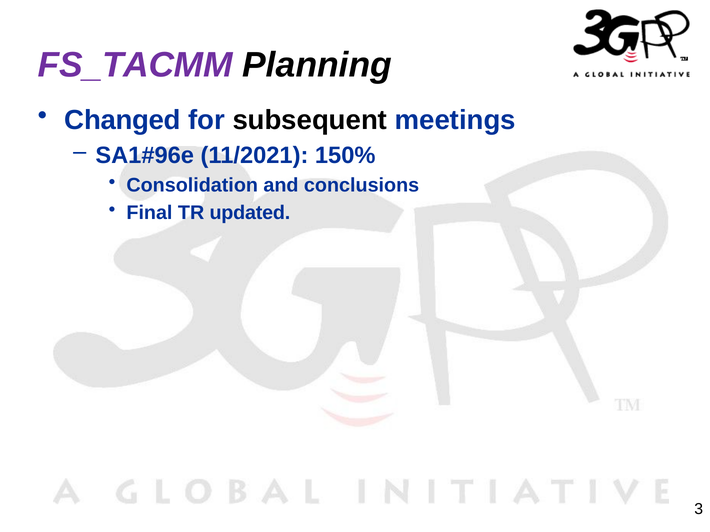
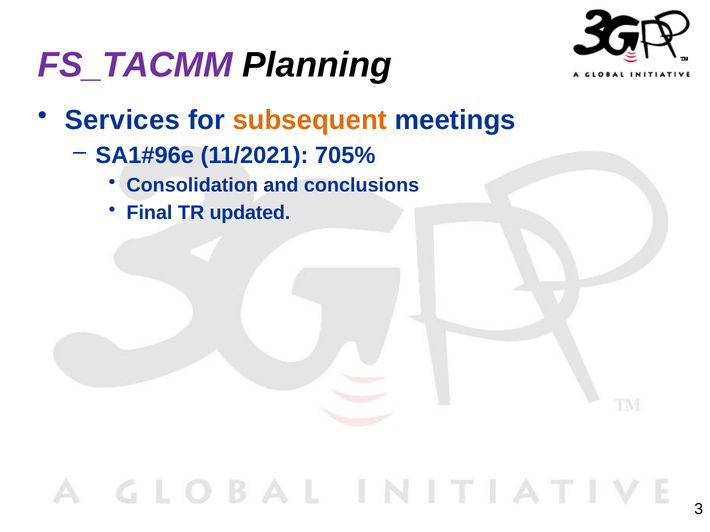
Changed: Changed -> Services (122, 120)
subsequent colour: black -> orange (310, 120)
150%: 150% -> 705% (345, 156)
